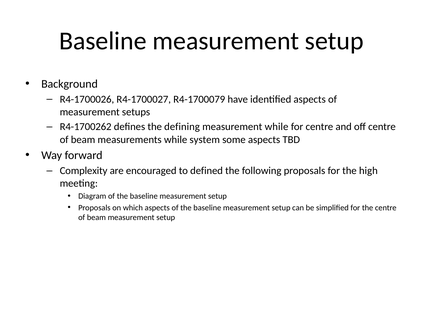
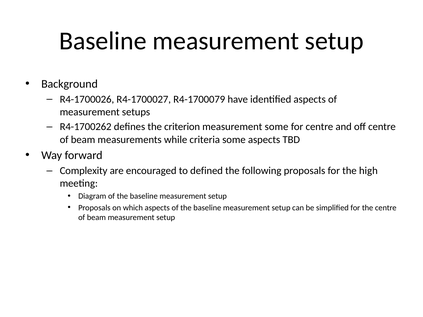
defining: defining -> criterion (182, 127)
measurement while: while -> some (277, 127)
system: system -> criteria (205, 140)
